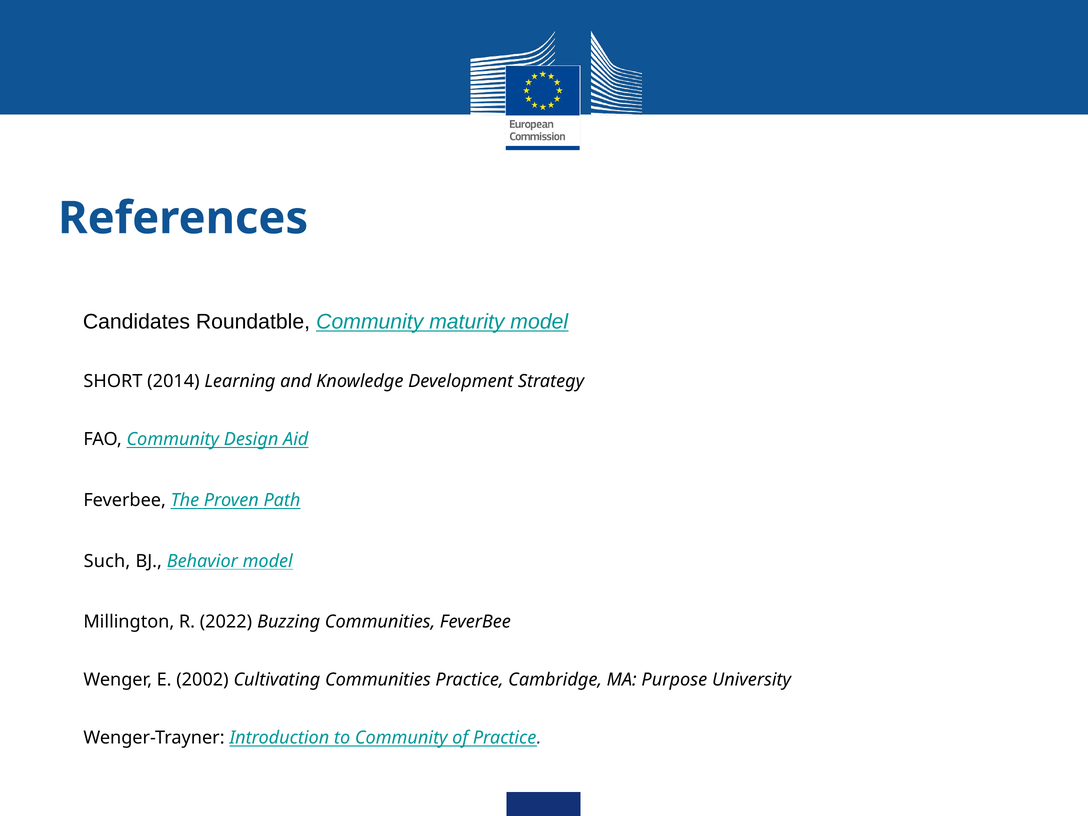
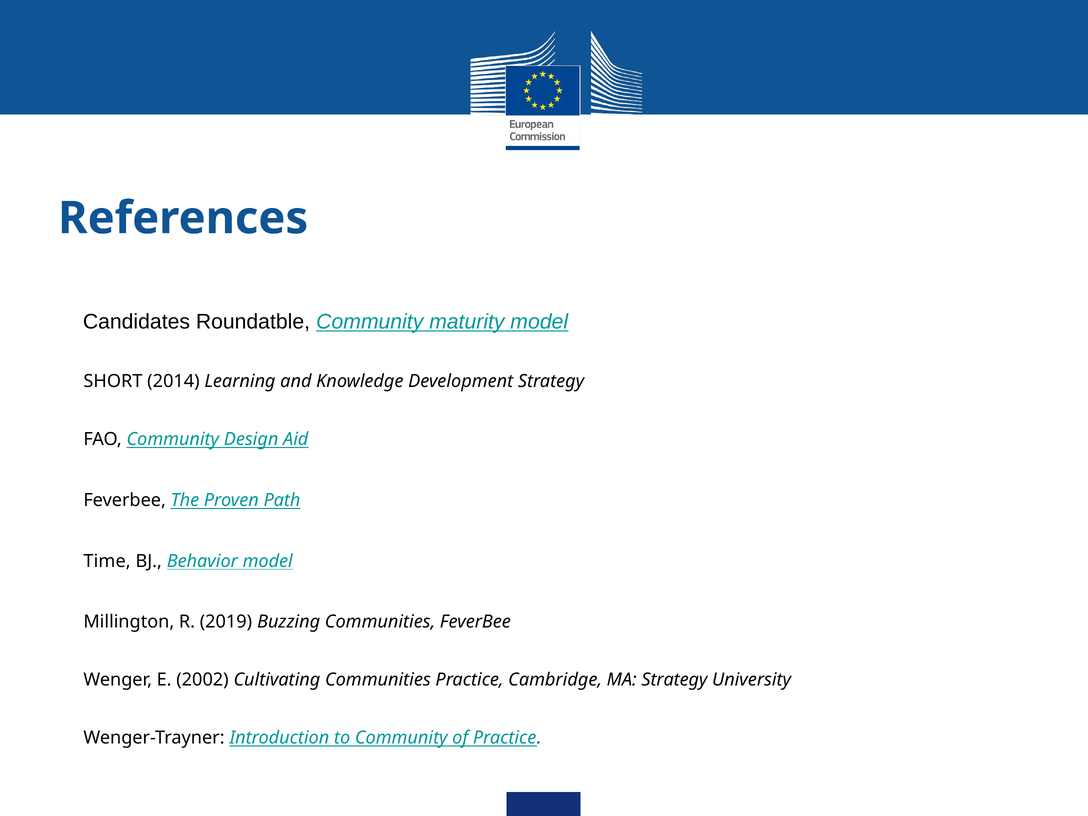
Such: Such -> Time (107, 561)
2022: 2022 -> 2019 (226, 622)
MA Purpose: Purpose -> Strategy (674, 680)
